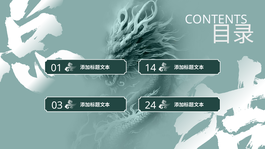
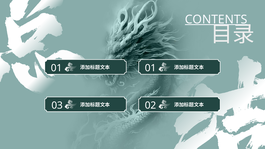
CONTENTS underline: none -> present (216, 19)
14: 14 -> 01 (151, 68)
24: 24 -> 02 (151, 106)
